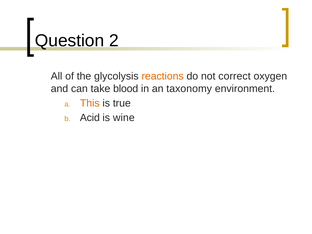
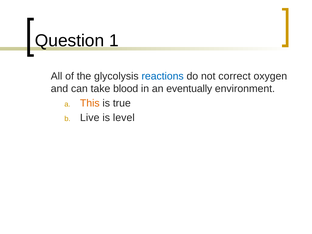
2: 2 -> 1 (114, 41)
reactions colour: orange -> blue (163, 76)
taxonomy: taxonomy -> eventually (189, 89)
Acid: Acid -> Live (90, 118)
wine: wine -> level (124, 118)
